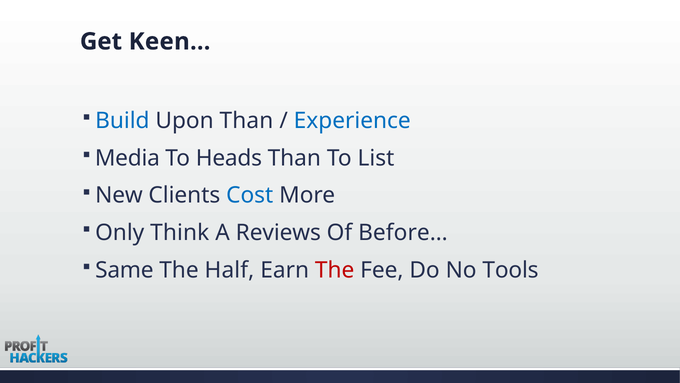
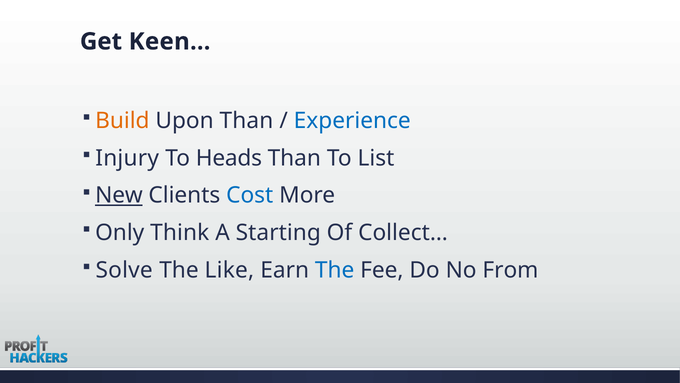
Build colour: blue -> orange (122, 121)
Media: Media -> Injury (127, 158)
New underline: none -> present (119, 195)
Reviews: Reviews -> Starting (278, 232)
Before…: Before… -> Collect… (403, 232)
Same: Same -> Solve (124, 270)
Half: Half -> Like (229, 270)
The colour: red -> blue (335, 270)
Tools: Tools -> From (510, 270)
